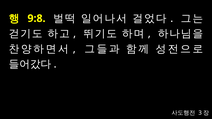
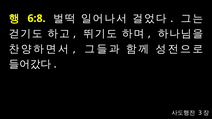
9:8: 9:8 -> 6:8 (36, 18)
